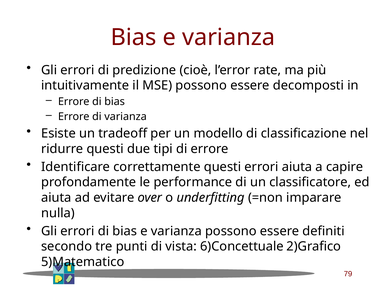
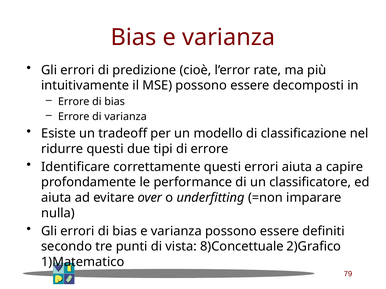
6)Concettuale: 6)Concettuale -> 8)Concettuale (242, 247)
5)Matematico: 5)Matematico -> 1)Matematico (83, 262)
